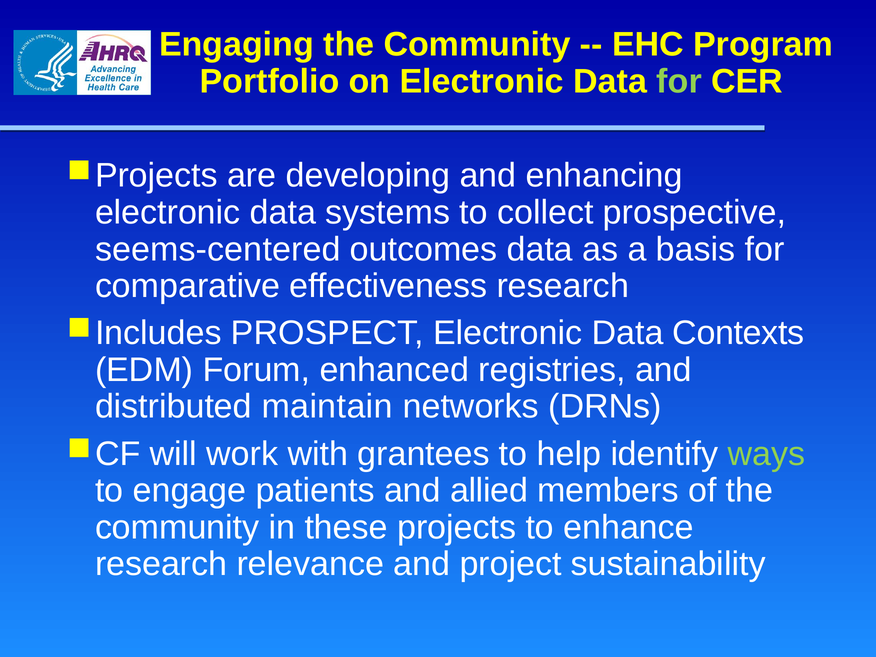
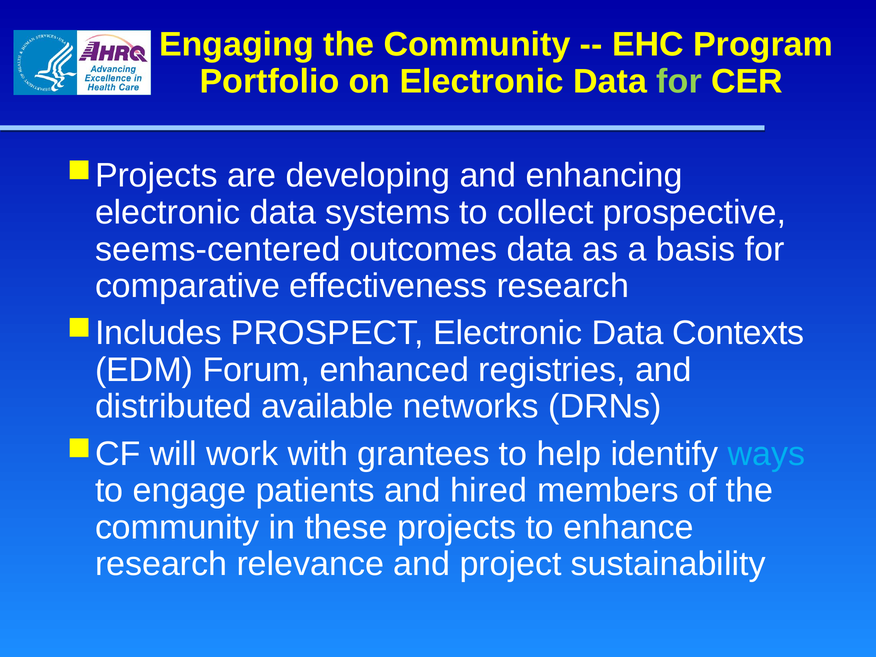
maintain: maintain -> available (327, 407)
ways colour: light green -> light blue (766, 454)
allied: allied -> hired (489, 491)
